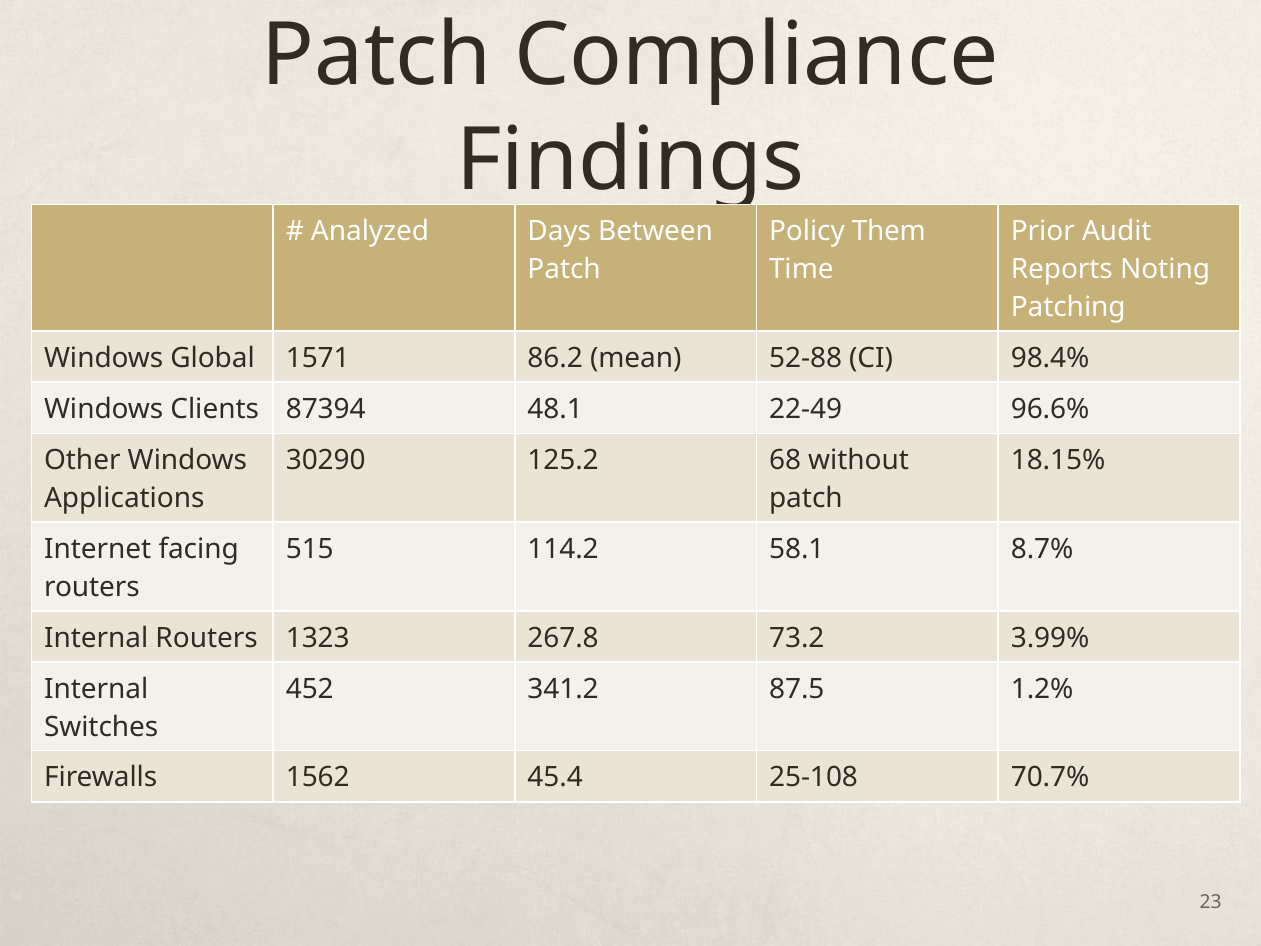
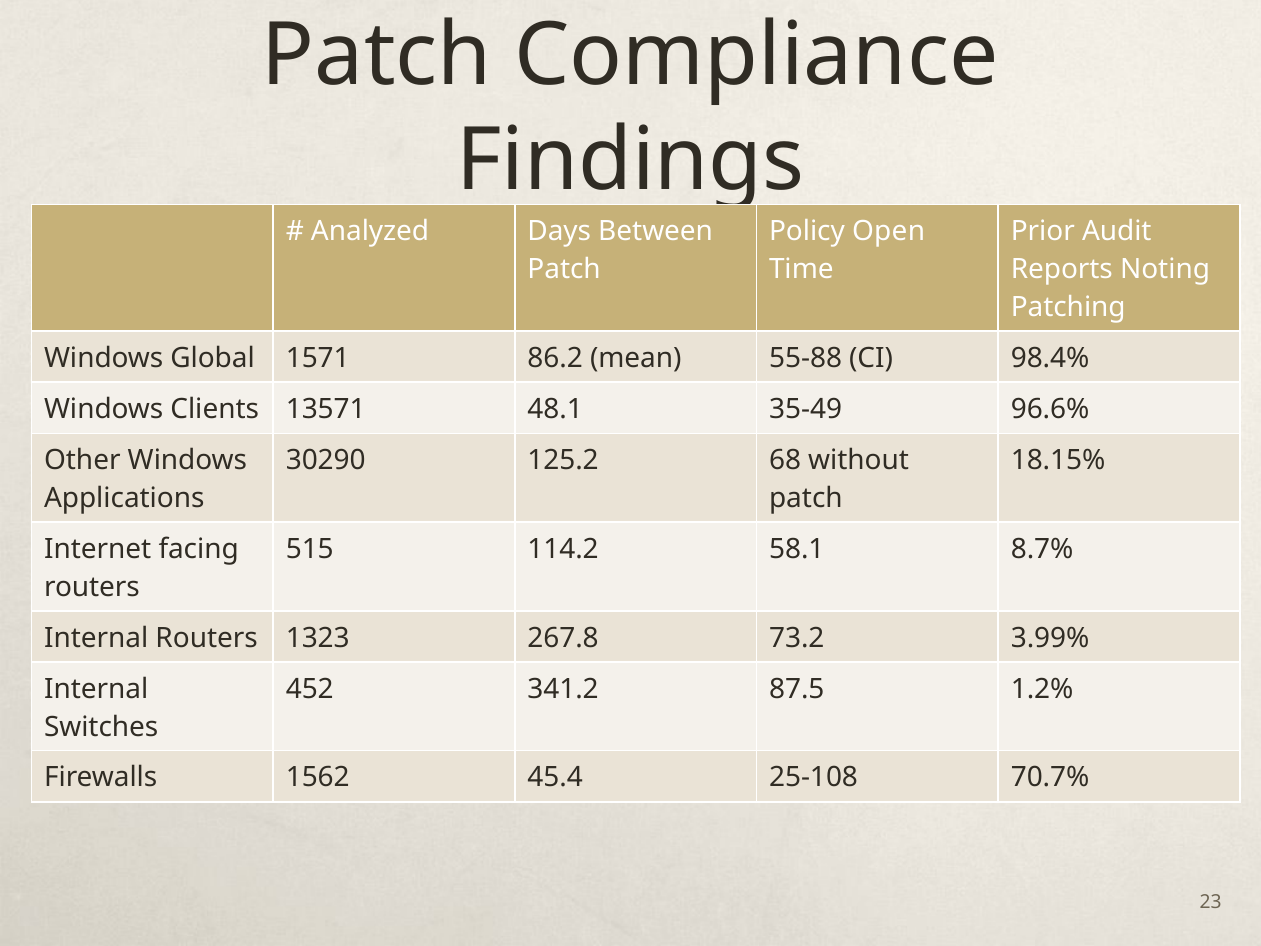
Them: Them -> Open (889, 231)
52-88: 52-88 -> 55-88 (806, 358)
87394: 87394 -> 13571 (326, 409)
22-49: 22-49 -> 35-49 (806, 409)
